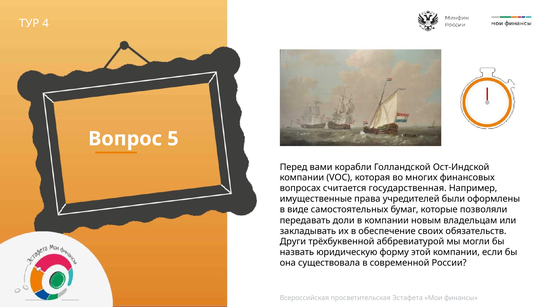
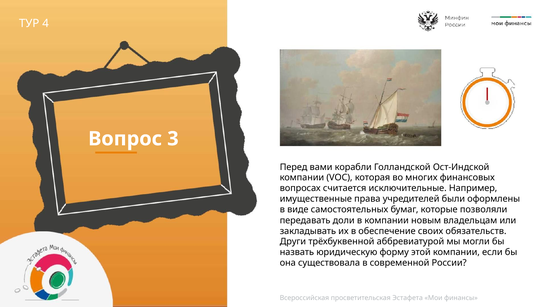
5: 5 -> 3 (173, 139)
государственная: государственная -> исключительные (408, 188)
